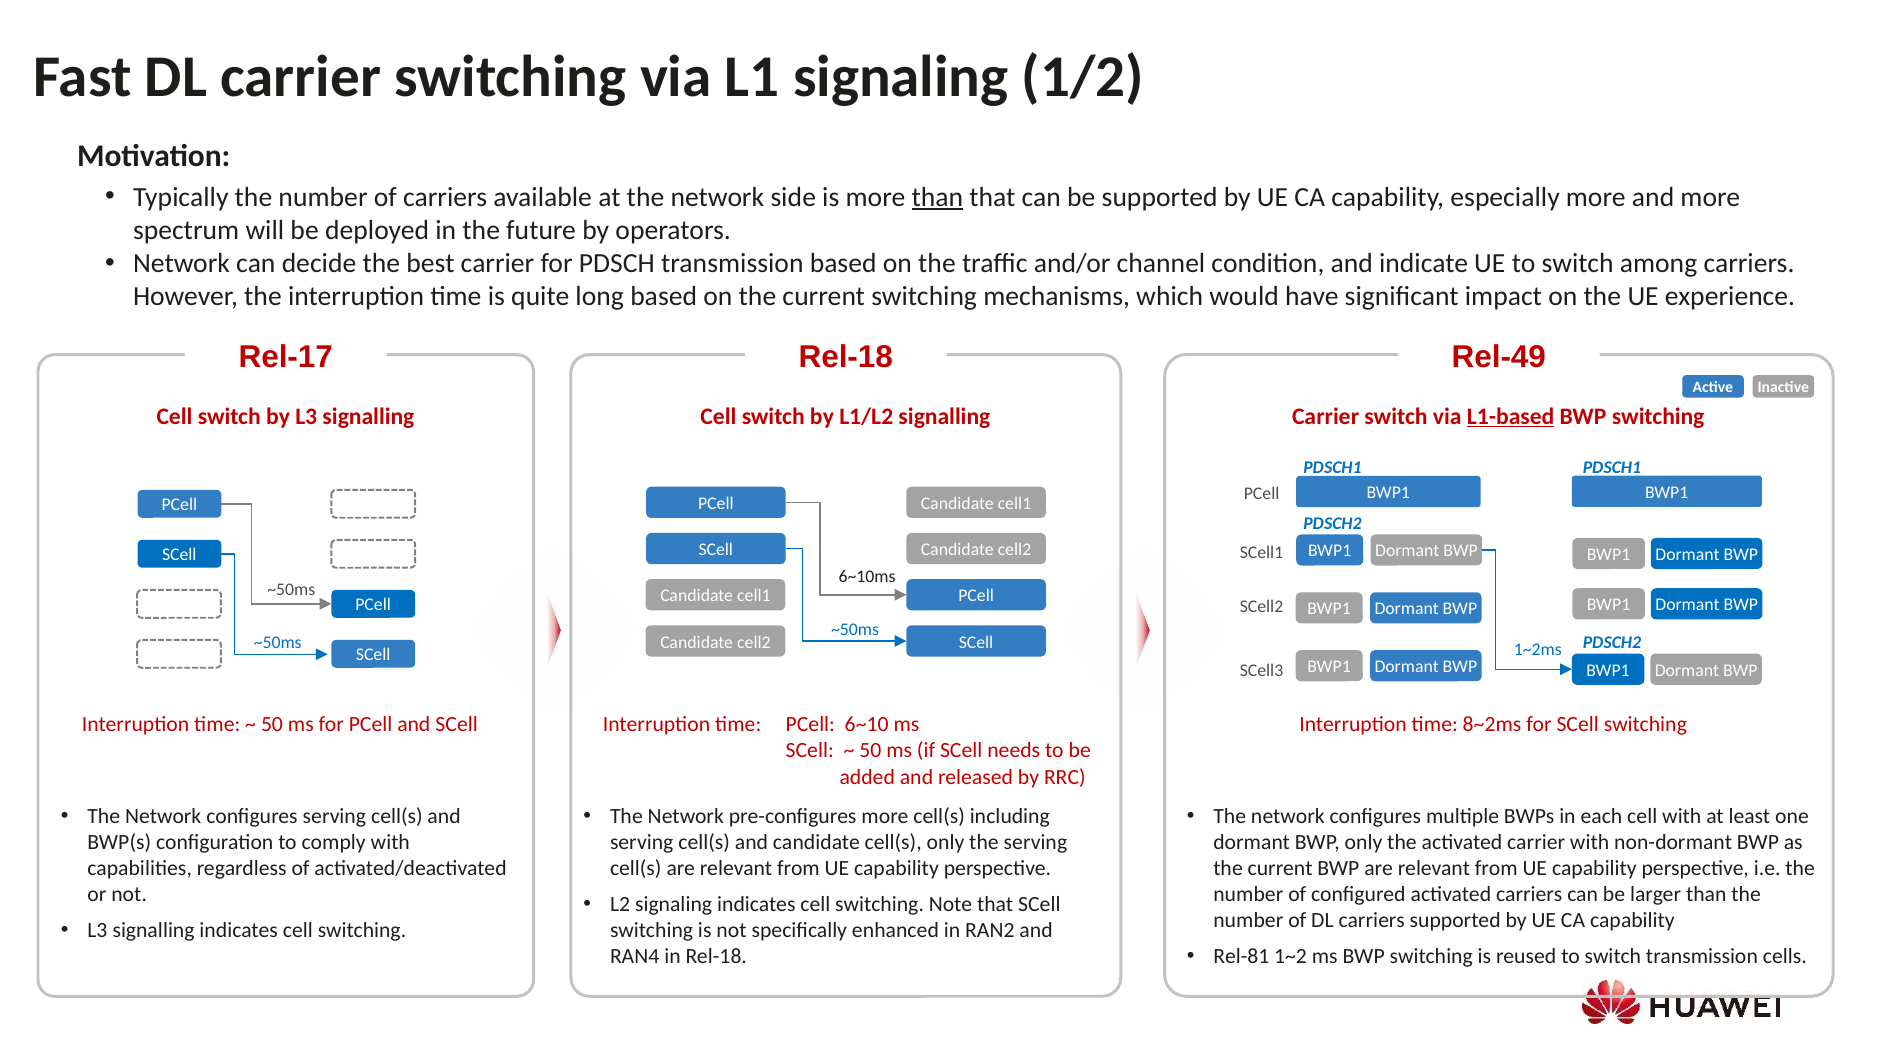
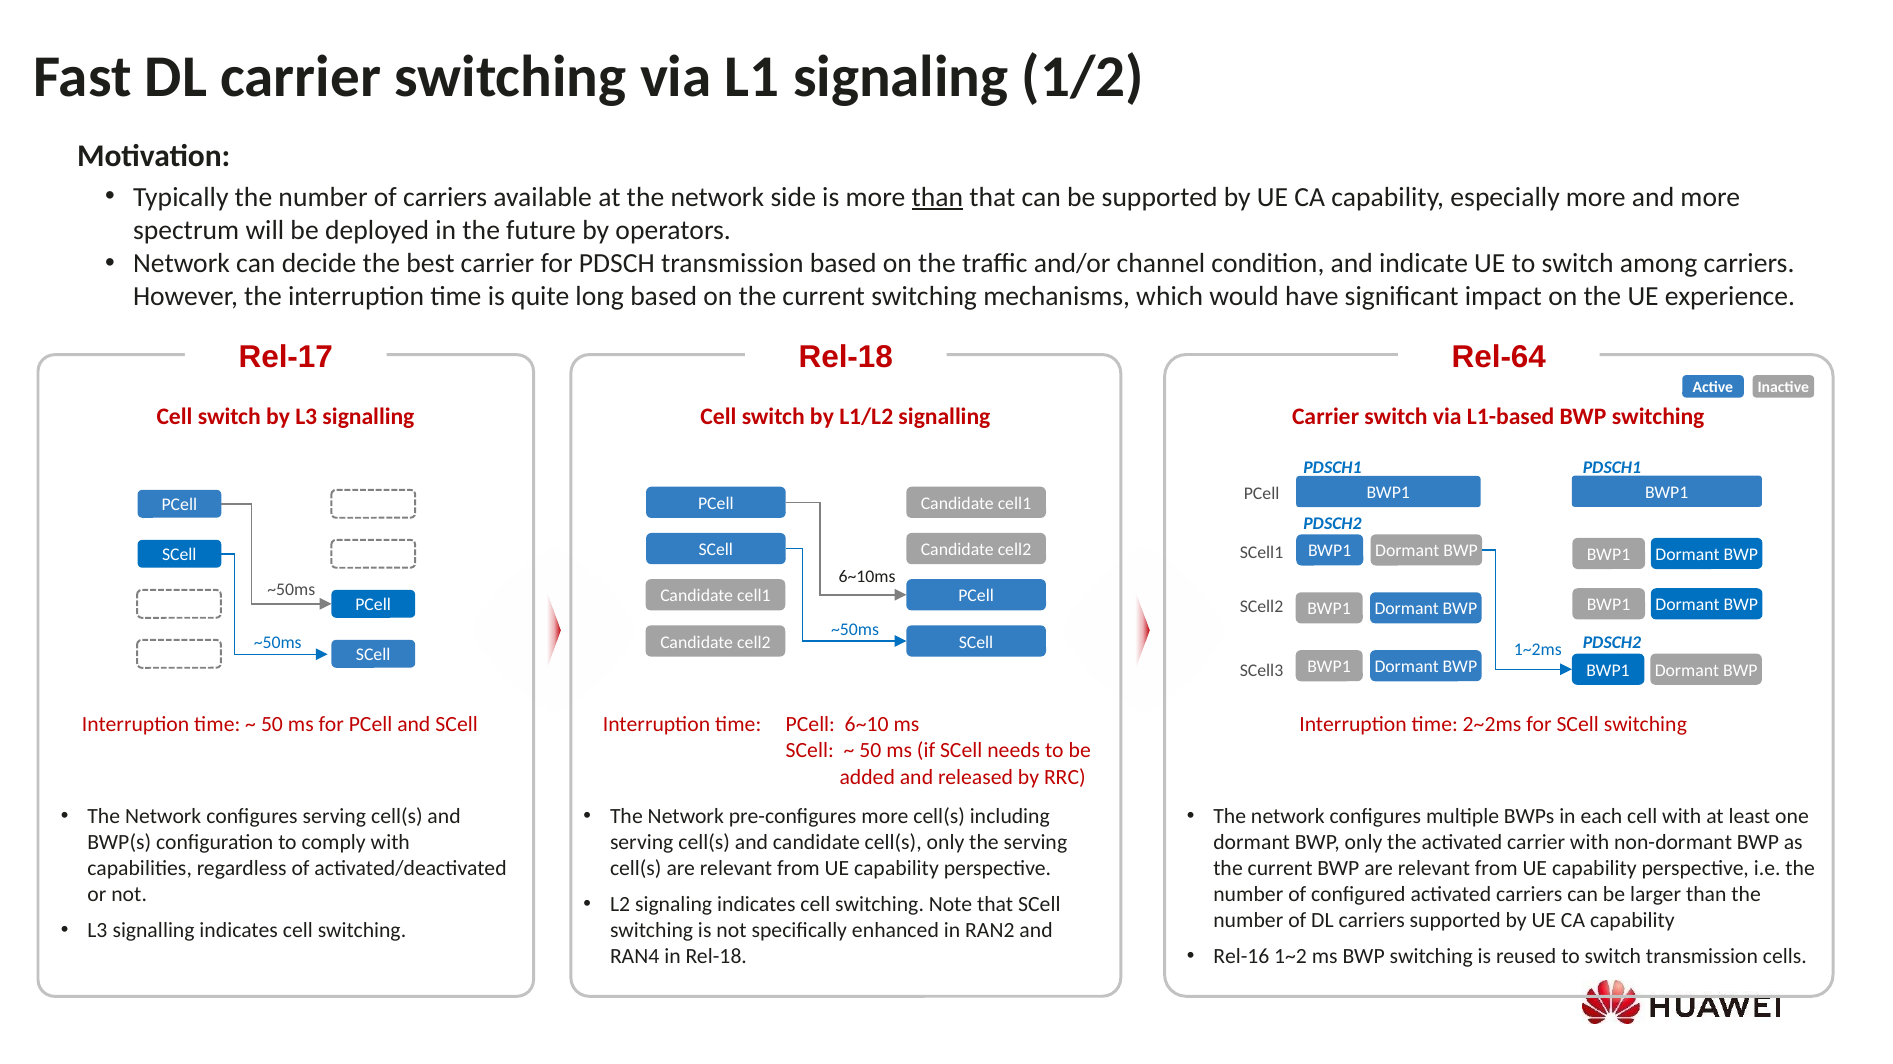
Rel-49: Rel-49 -> Rel-64 (1499, 357)
L1-based underline: present -> none (1511, 417)
8~2ms: 8~2ms -> 2~2ms (1492, 725)
Rel-81: Rel-81 -> Rel-16 (1241, 957)
